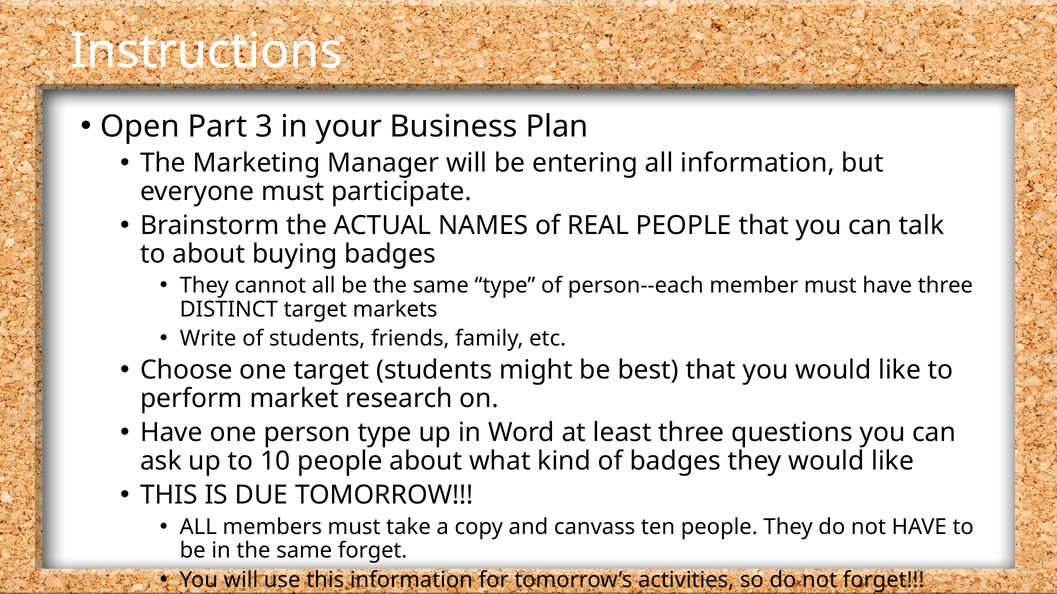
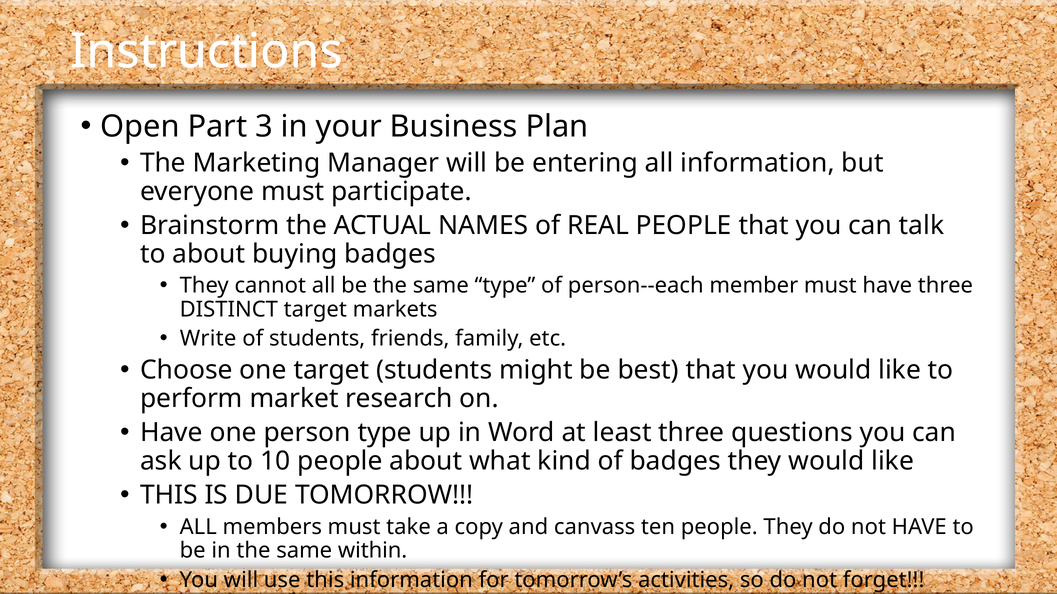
same forget: forget -> within (373, 551)
